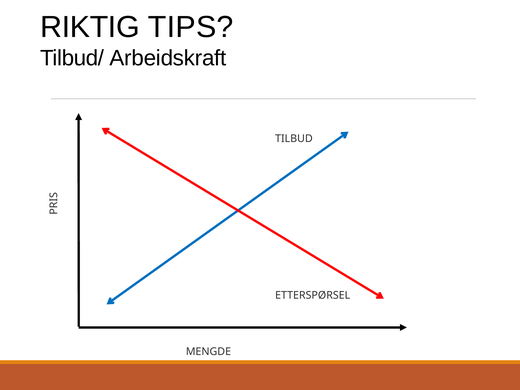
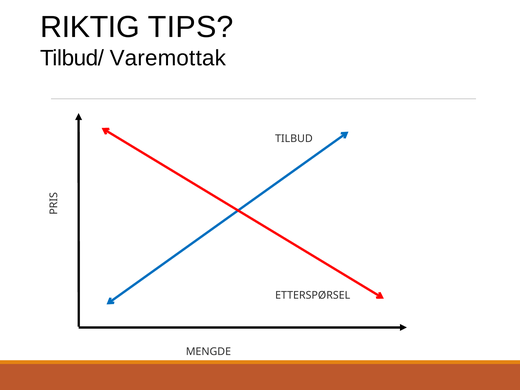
Arbeidskraft: Arbeidskraft -> Varemottak (168, 58)
